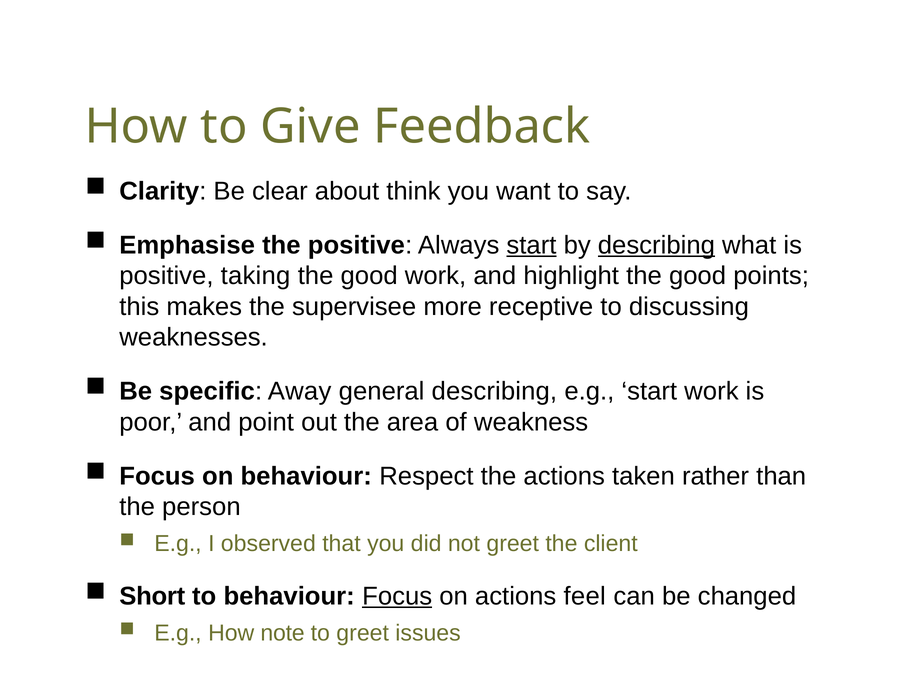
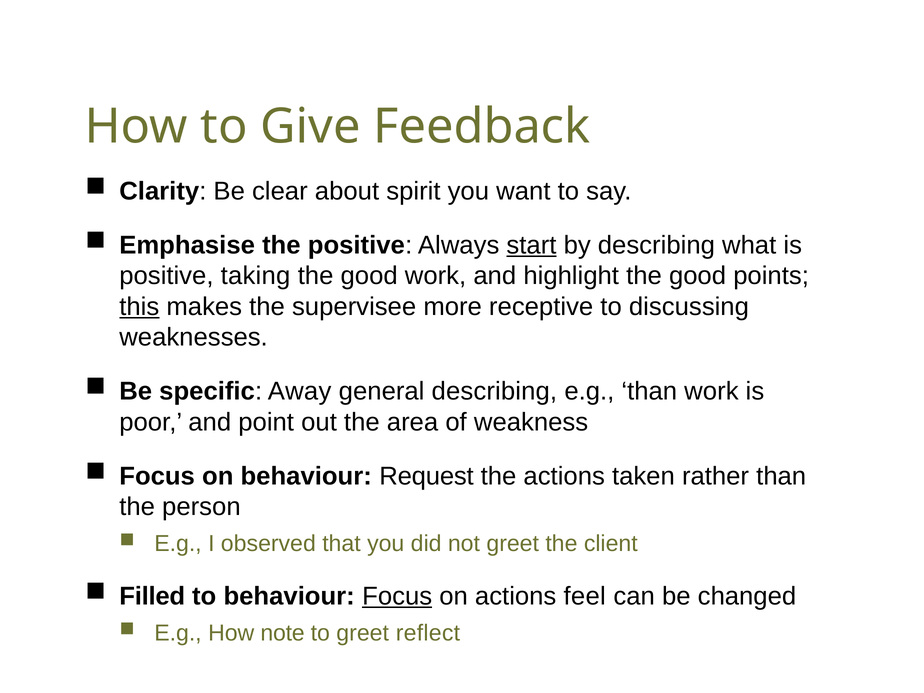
think: think -> spirit (413, 191)
describing underline: present -> none (656, 245)
this underline: none -> present (139, 307)
e.g start: start -> than (649, 391)
Respect: Respect -> Request (427, 476)
Short: Short -> Filled (152, 596)
issues: issues -> reflect (428, 633)
